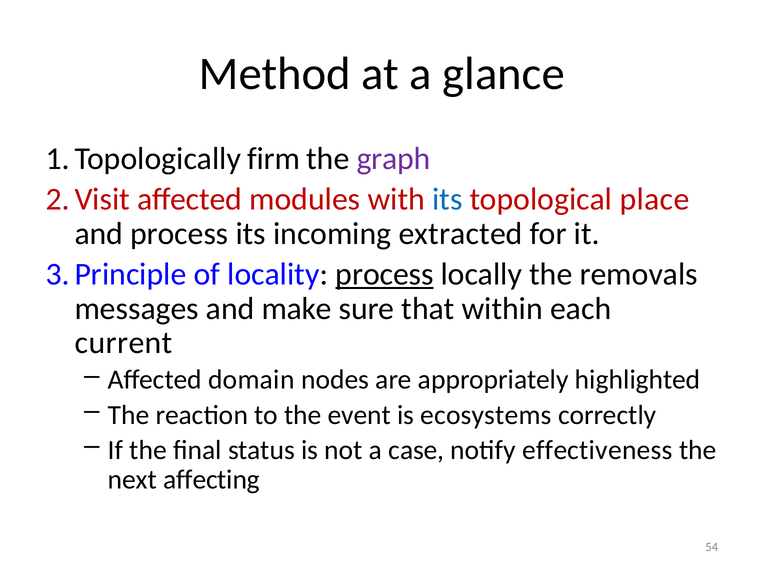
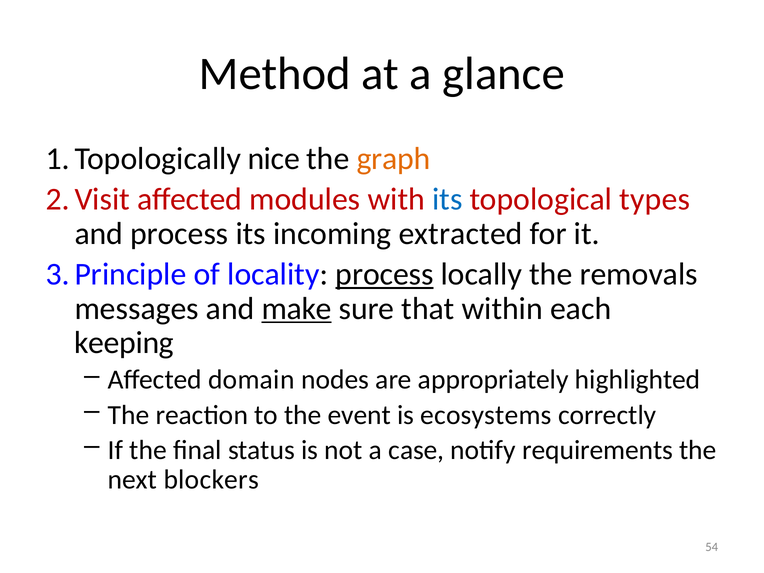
firm: firm -> nice (274, 159)
graph colour: purple -> orange (394, 159)
place: place -> types (655, 199)
make underline: none -> present (297, 309)
current: current -> keeping (124, 343)
effectiveness: effectiveness -> requirements (598, 450)
affecting: affecting -> blockers (211, 480)
